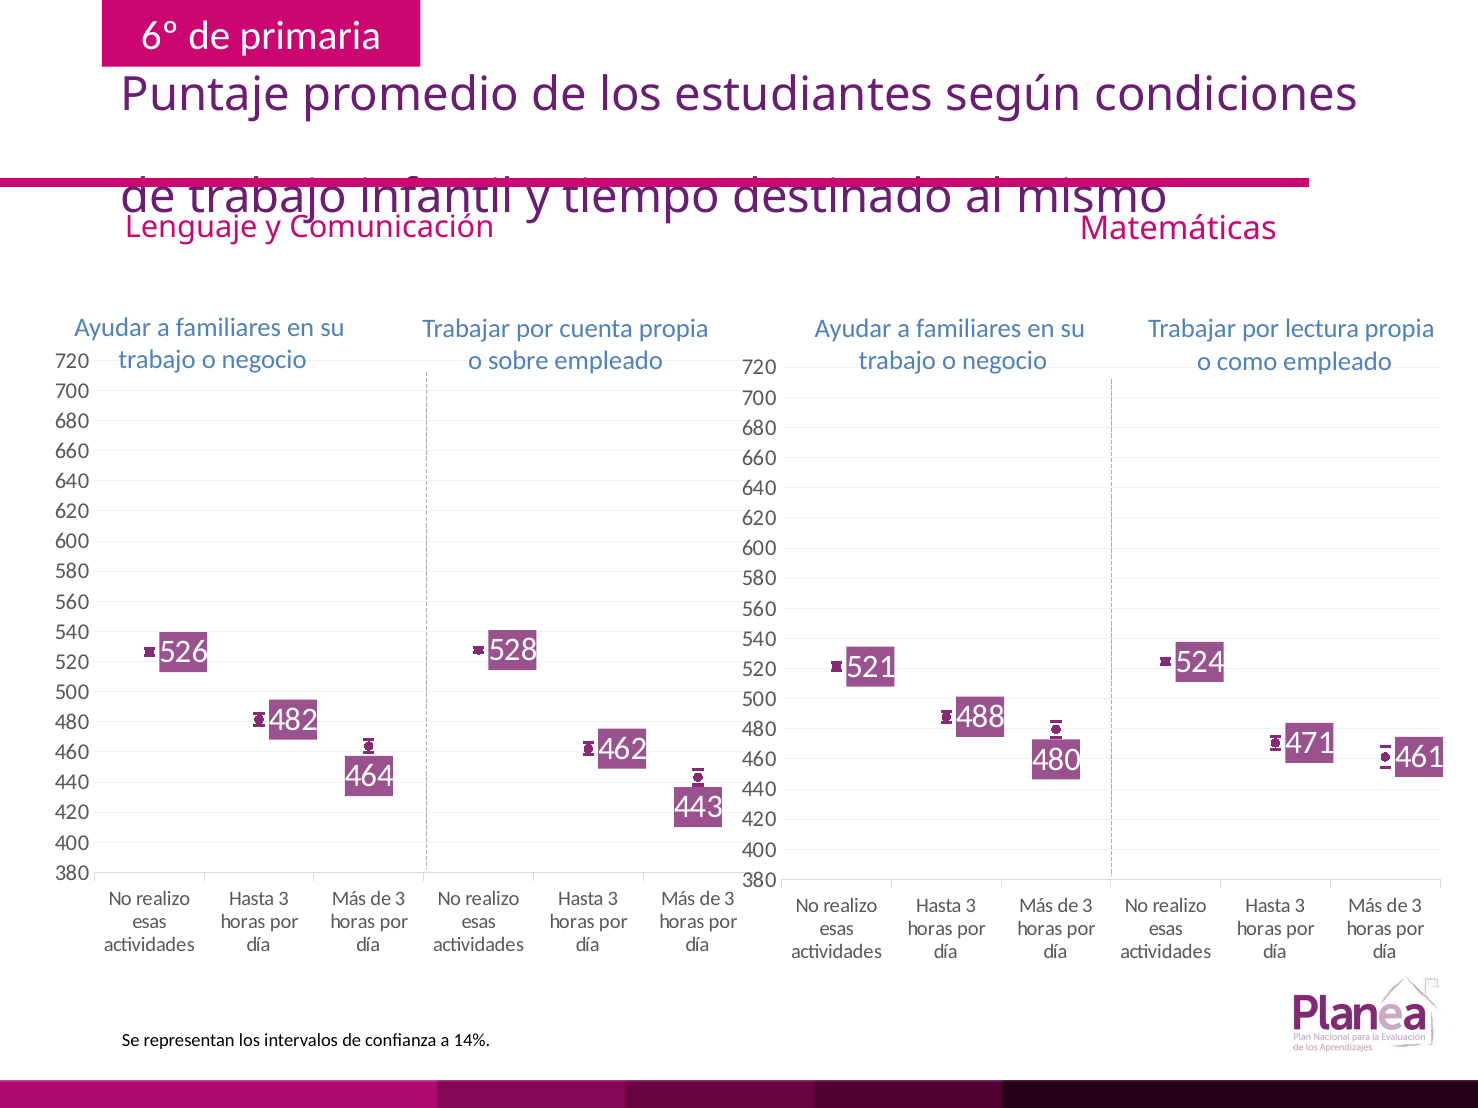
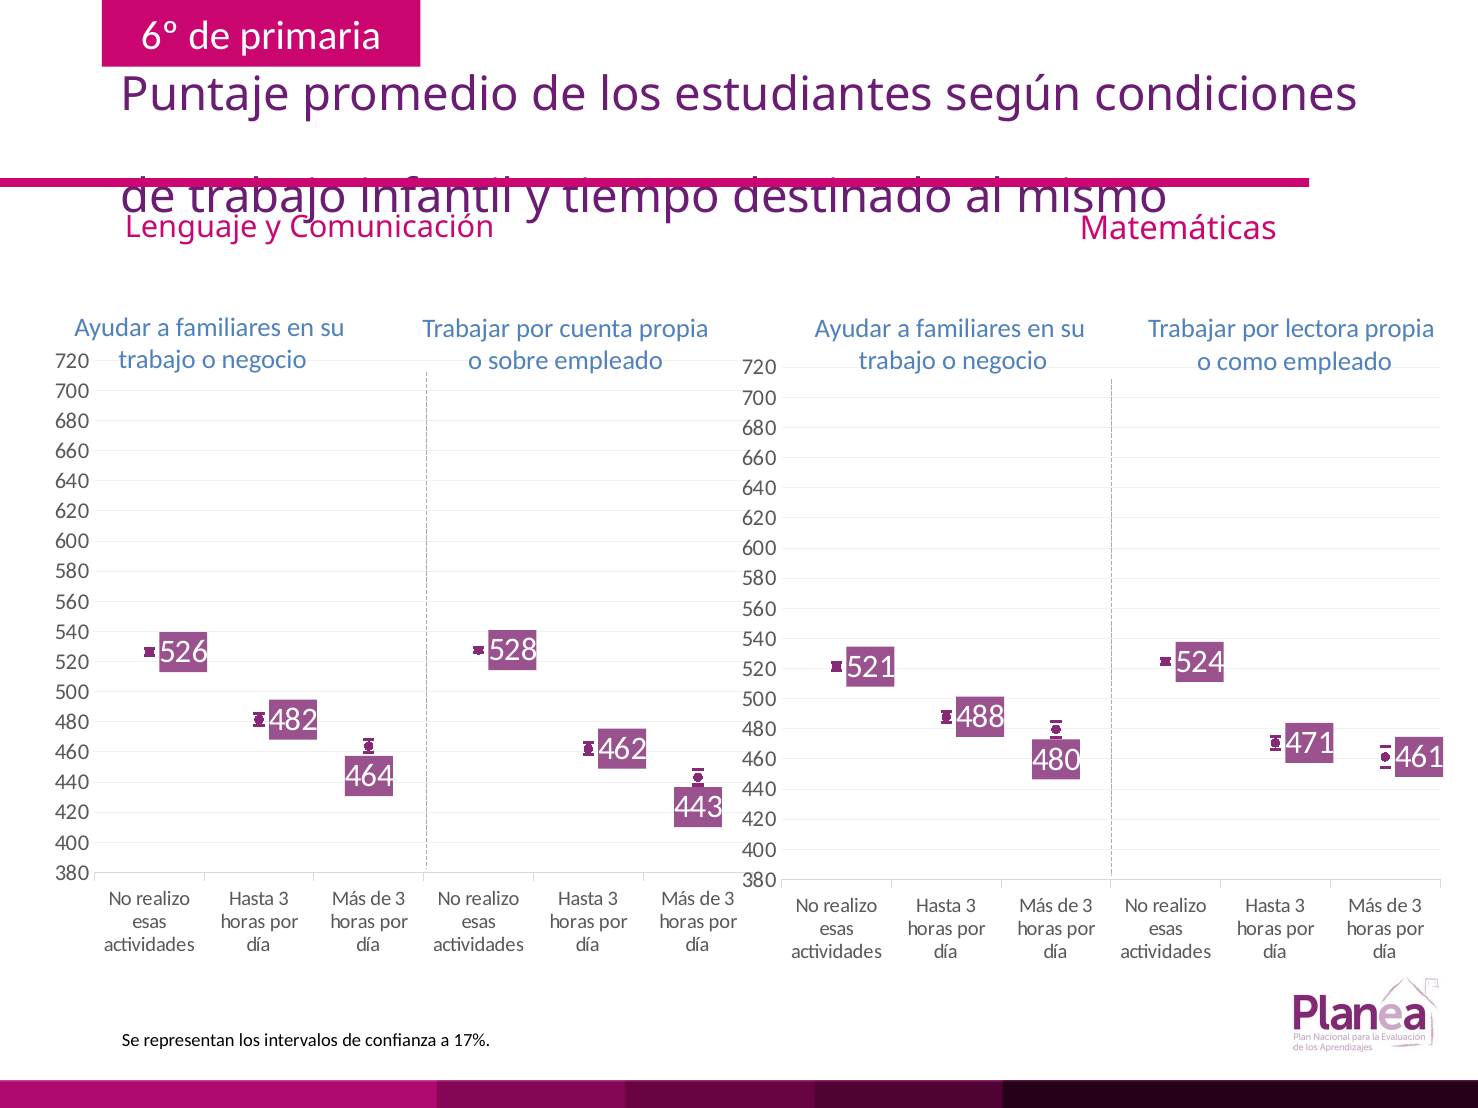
lectura: lectura -> lectora (1322, 329)
14%: 14% -> 17% (472, 1041)
